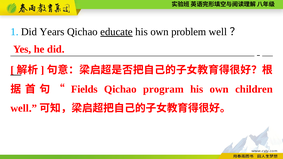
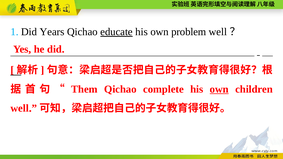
Fields: Fields -> Them (84, 89)
program: program -> complete (163, 89)
own underline: none -> present (219, 89)
